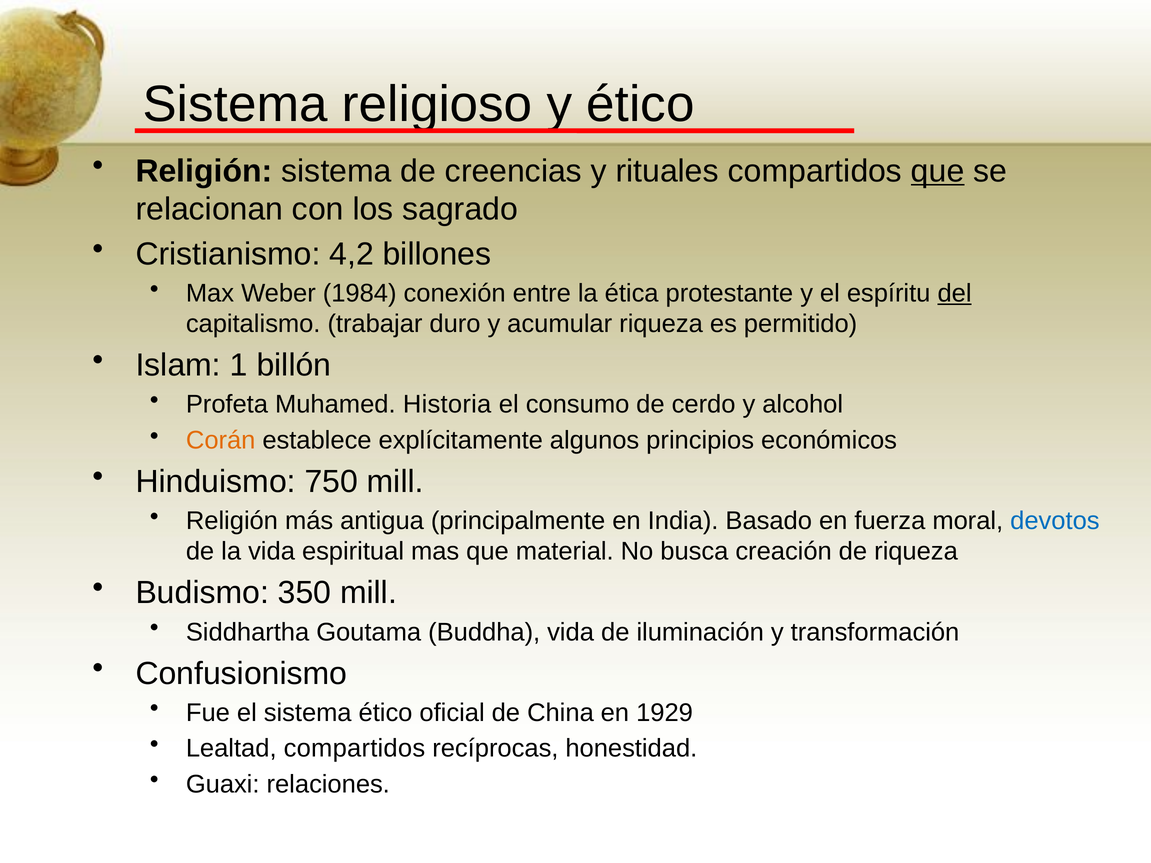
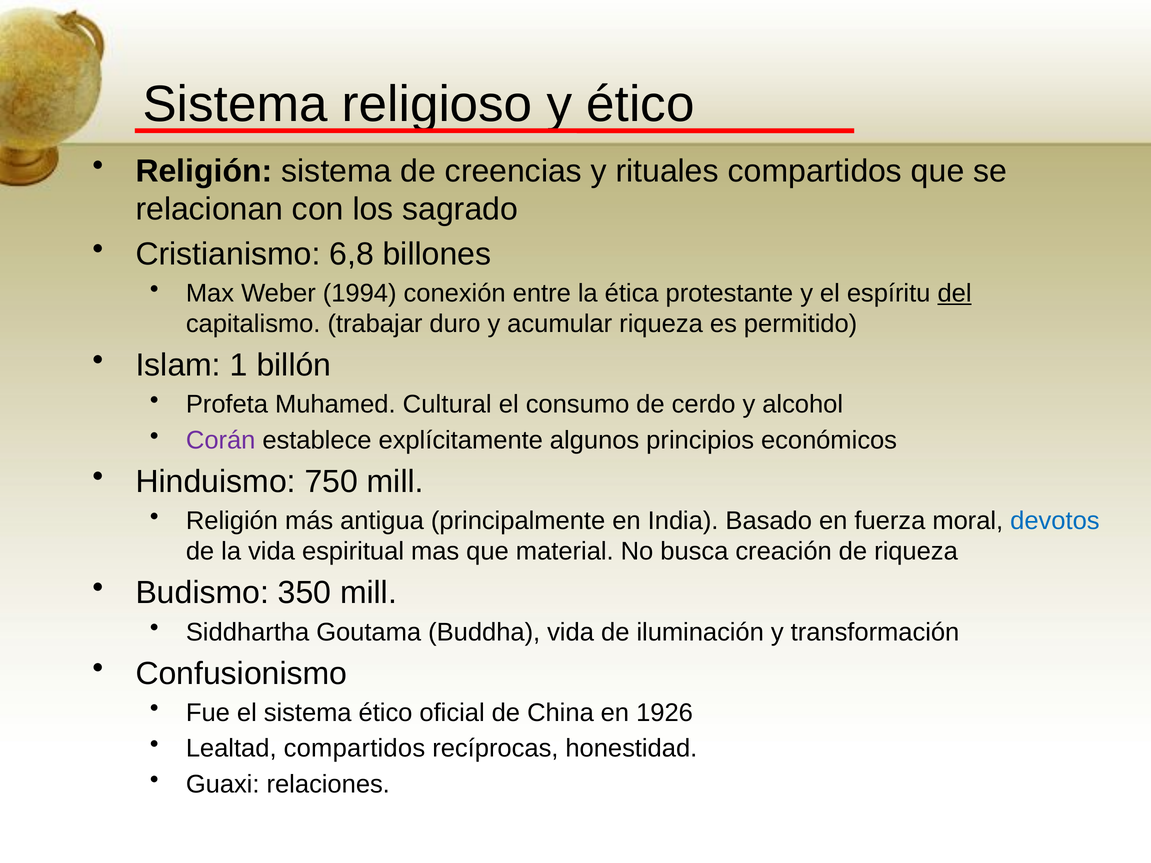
que underline: present -> none (938, 171)
4,2: 4,2 -> 6,8 (352, 254)
1984: 1984 -> 1994 (360, 293)
Historia: Historia -> Cultural (447, 405)
Corán colour: orange -> purple (221, 440)
1929: 1929 -> 1926 (665, 713)
